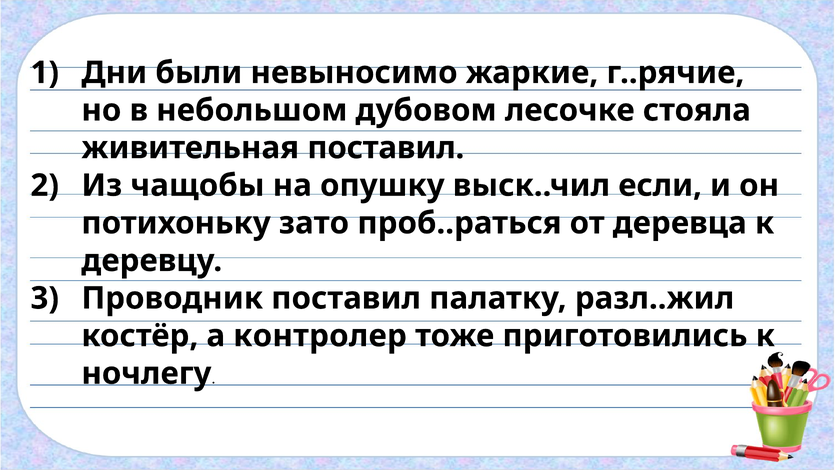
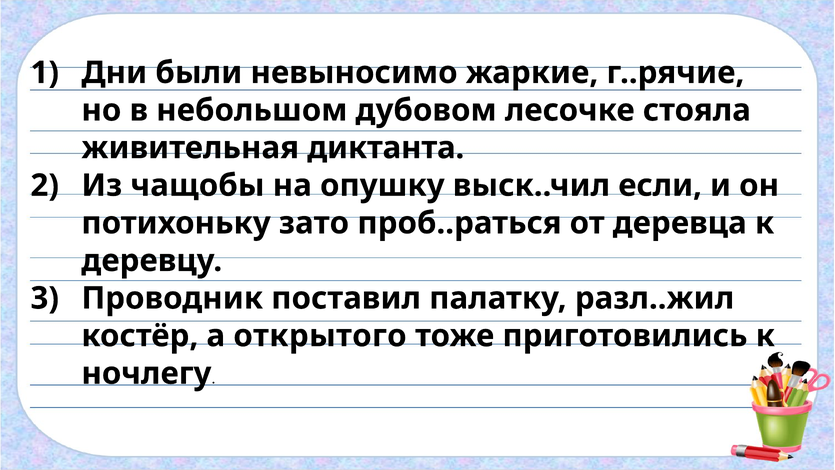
живительная поставил: поставил -> диктанта (386, 148)
контролер: контролер -> открытого (320, 336)
